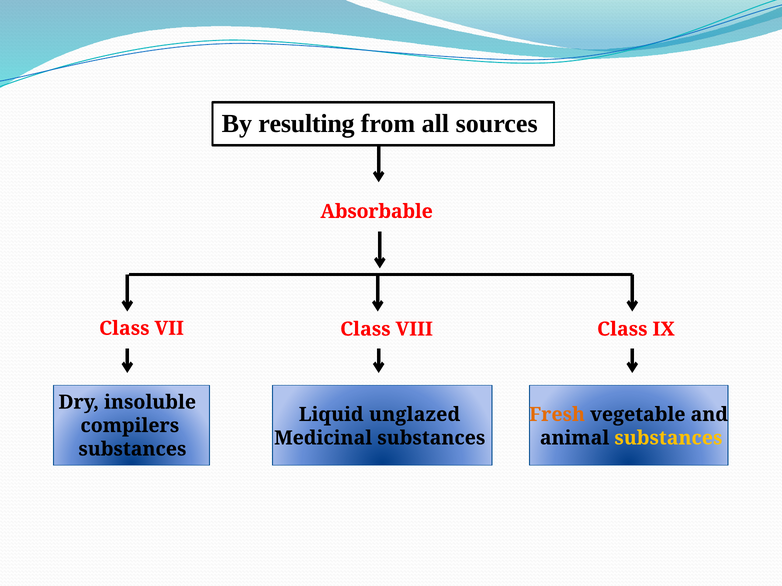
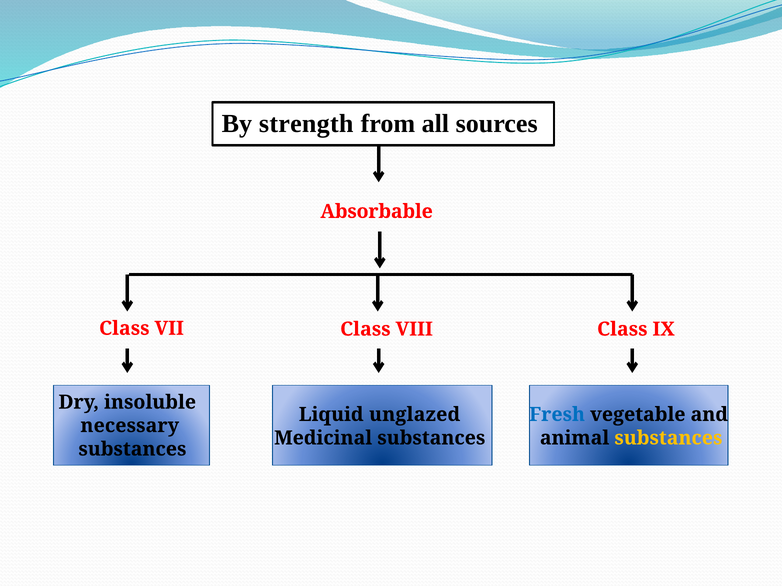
resulting: resulting -> strength (306, 124)
Fresh colour: orange -> blue (557, 415)
compilers: compilers -> necessary (130, 426)
